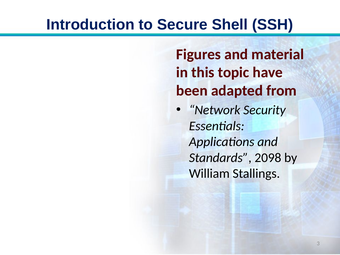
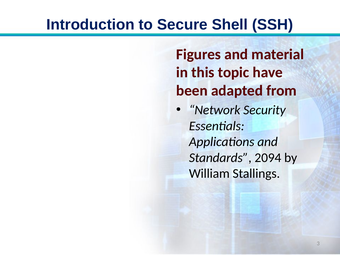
2098: 2098 -> 2094 (268, 158)
